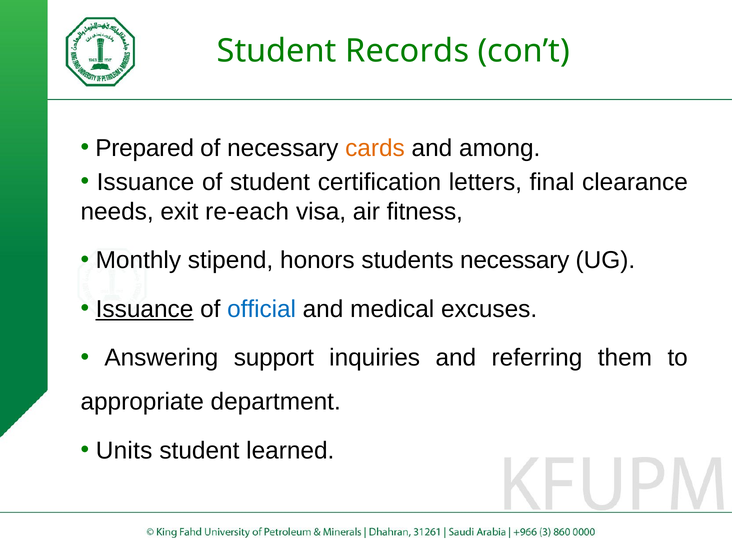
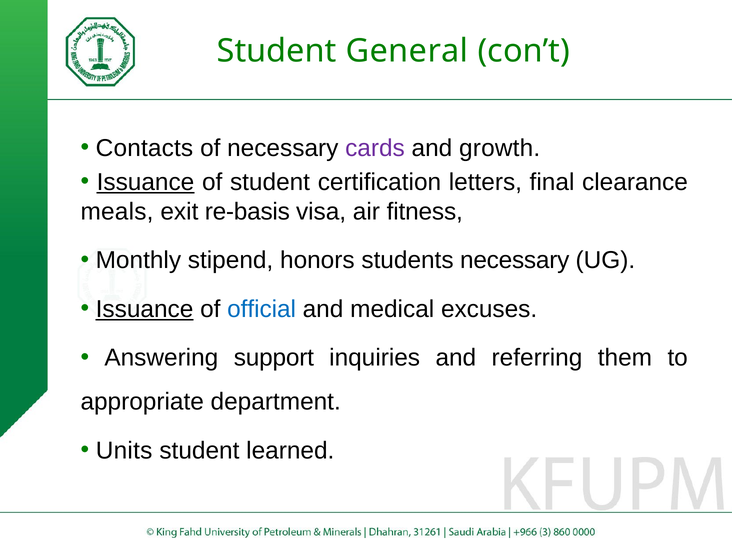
Records: Records -> General (407, 51)
Prepared: Prepared -> Contacts (144, 148)
cards colour: orange -> purple (375, 148)
among: among -> growth (500, 148)
Issuance underline: none -> present (145, 182)
needs: needs -> meals (117, 212)
re-each: re-each -> re-basis (247, 212)
